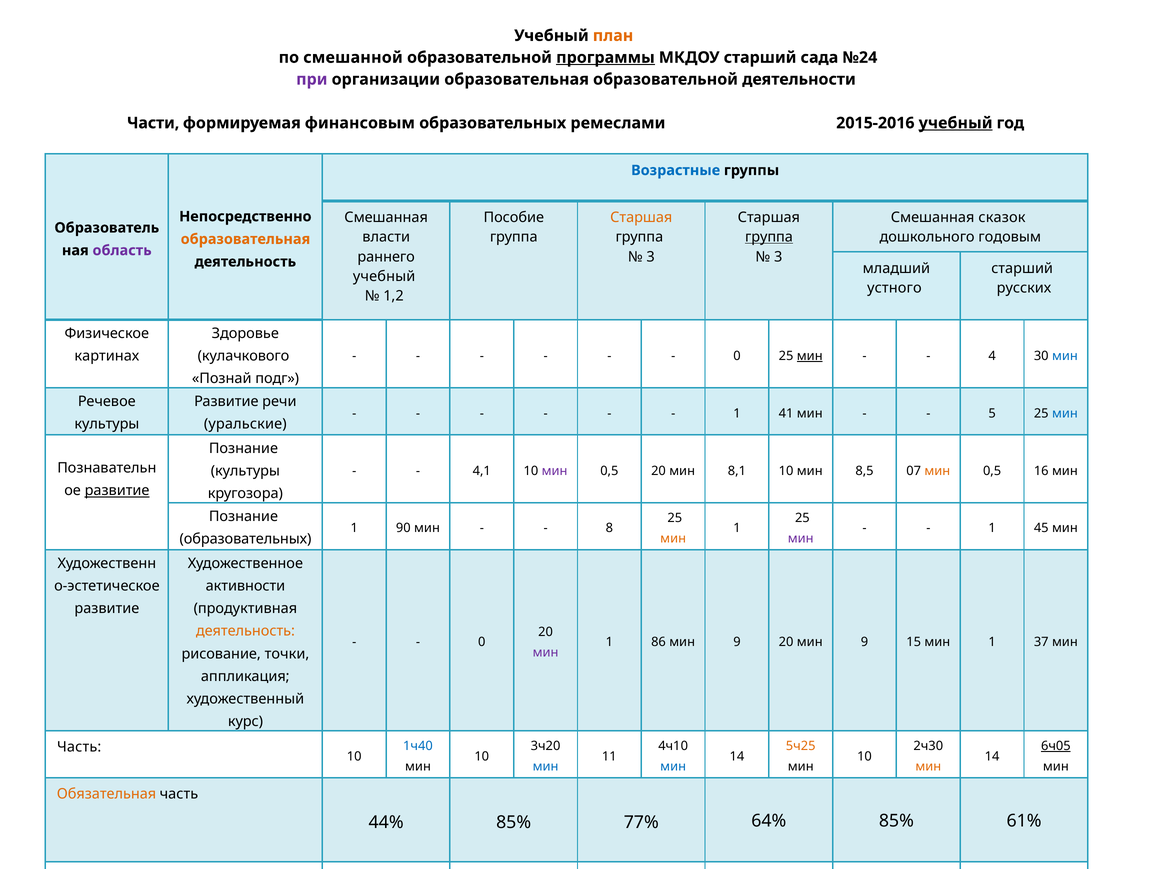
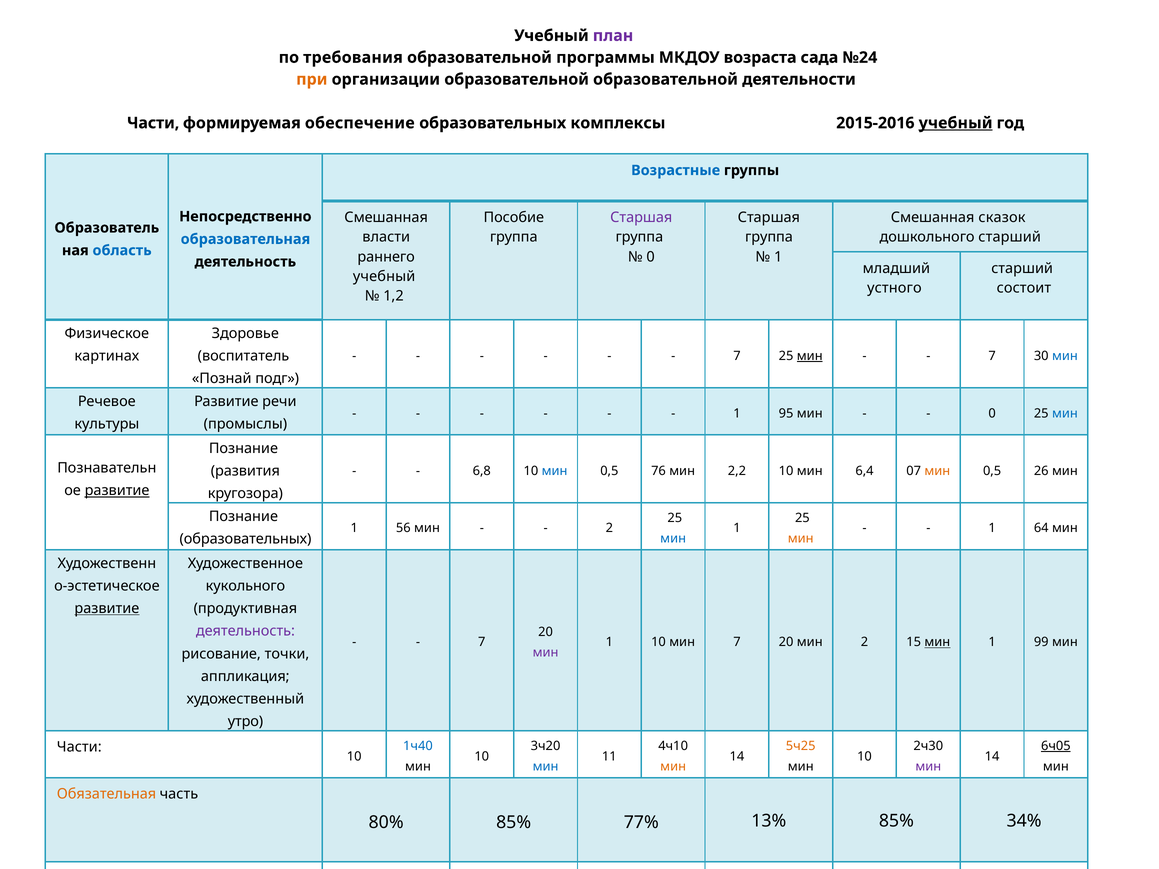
план colour: orange -> purple (613, 36)
смешанной: смешанной -> требования (353, 58)
программы underline: present -> none (605, 58)
МКДОУ старший: старший -> возраста (760, 58)
при colour: purple -> orange (312, 79)
организации образовательная: образовательная -> образовательной (517, 79)
финансовым: финансовым -> обеспечение (360, 123)
ремеслами: ремеслами -> комплексы (618, 123)
Старшая colour: orange -> purple (641, 217)
группа underline: present -> none (769, 237)
дошкольного годовым: годовым -> старший (1010, 237)
образовательная colour: orange -> blue (245, 239)
область colour: purple -> blue (122, 251)
3: 3 -> 0 (651, 257)
3: 3 -> 1 (778, 257)
русских: русских -> состоит (1024, 288)
кулачкового: кулачкового -> воспитатель (243, 356)
0: 0 -> 7 (737, 356)
4: 4 -> 7 (992, 356)
41: 41 -> 95 (786, 413)
5: 5 -> 0 (992, 413)
уральские: уральские -> промыслы (245, 424)
культуры: культуры -> развития (245, 471)
4,1: 4,1 -> 6,8 (482, 471)
мин colour: purple -> blue (555, 471)
0,5 20: 20 -> 76 (658, 471)
8,1: 8,1 -> 2,2 (737, 471)
8,5: 8,5 -> 6,4 (865, 471)
16: 16 -> 26 (1041, 471)
90: 90 -> 56 (403, 528)
8: 8 -> 2 (609, 528)
45: 45 -> 64 (1041, 528)
мин colour: orange -> blue (673, 539)
мин colour: purple -> orange (801, 539)
активности: активности -> кукольного (245, 586)
развитие underline: none -> present (107, 609)
деятельность colour: orange -> purple (245, 631)
0: 0 -> 7 (482, 642)
1 86: 86 -> 10 (658, 642)
9: 9 -> 7 (737, 642)
20 мин 9: 9 -> 2 (865, 642)
мин underline: none -> present (937, 642)
37: 37 -> 99 (1041, 642)
курс: курс -> утро (246, 722)
Часть: Часть -> Части (79, 747)
мин colour: blue -> orange (673, 767)
мин colour: orange -> purple (928, 767)
44%: 44% -> 80% (386, 823)
64%: 64% -> 13% (769, 821)
61%: 61% -> 34% (1024, 821)
